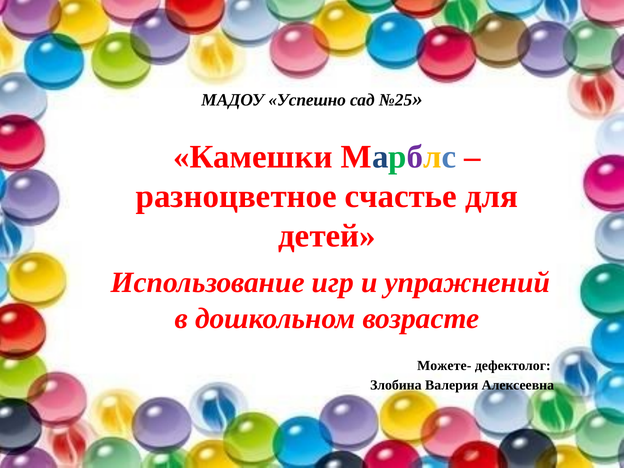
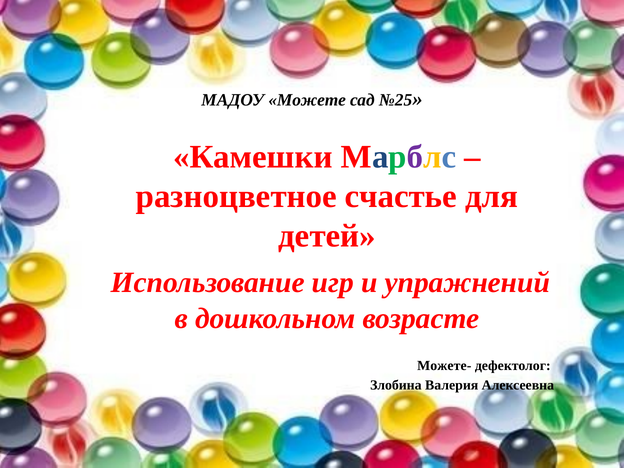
Успешно: Успешно -> Можете (307, 100)
